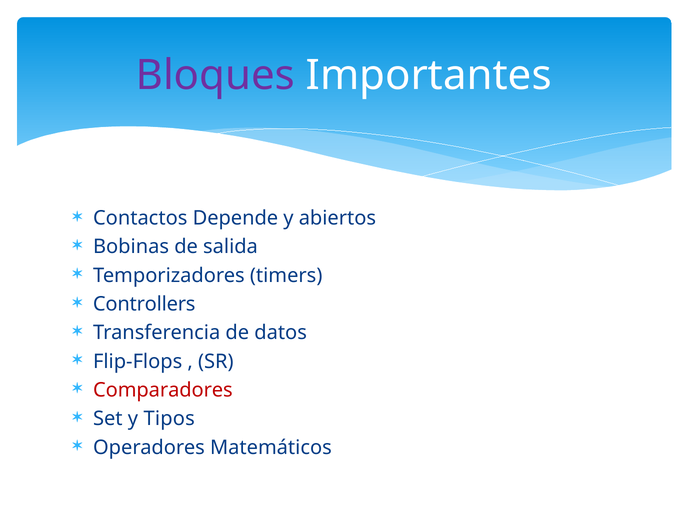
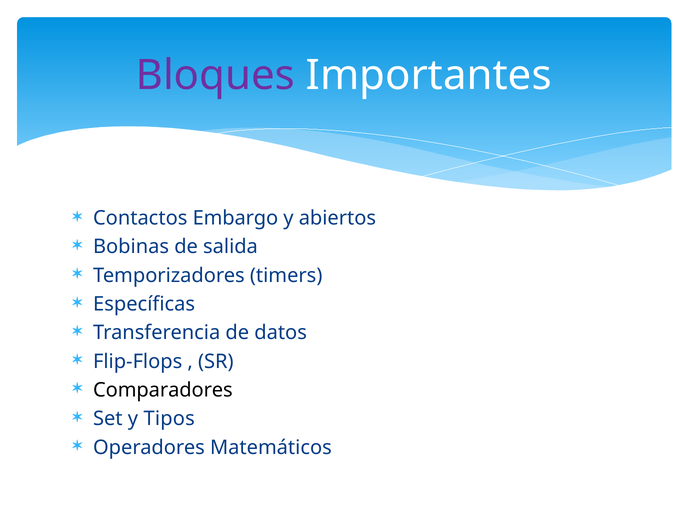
Depende: Depende -> Embargo (235, 218)
Controllers: Controllers -> Específicas (144, 304)
Comparadores colour: red -> black (163, 390)
